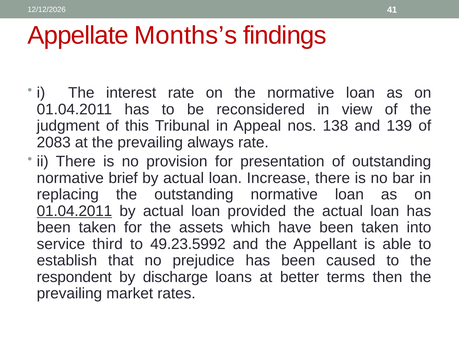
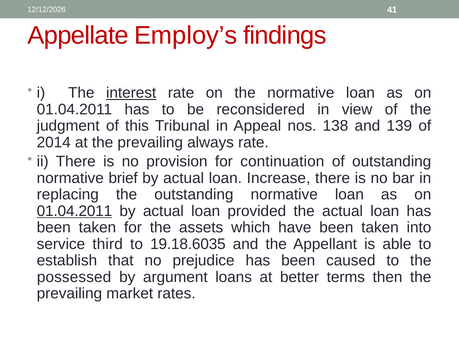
Months’s: Months’s -> Employ’s (186, 35)
interest underline: none -> present (131, 93)
2083: 2083 -> 2014 (54, 142)
presentation: presentation -> continuation (282, 162)
49.23.5992: 49.23.5992 -> 19.18.6035 (188, 244)
respondent: respondent -> possessed (74, 277)
discharge: discharge -> argument (175, 277)
